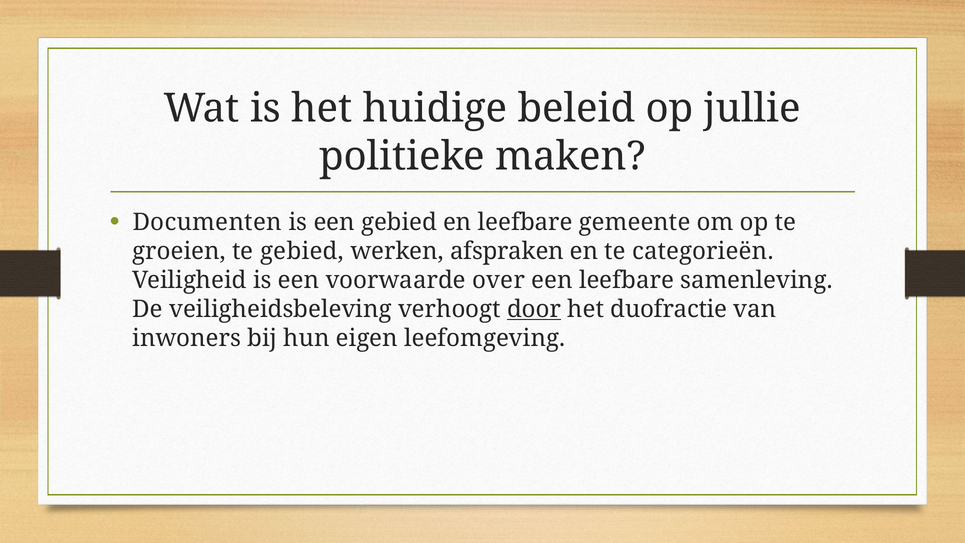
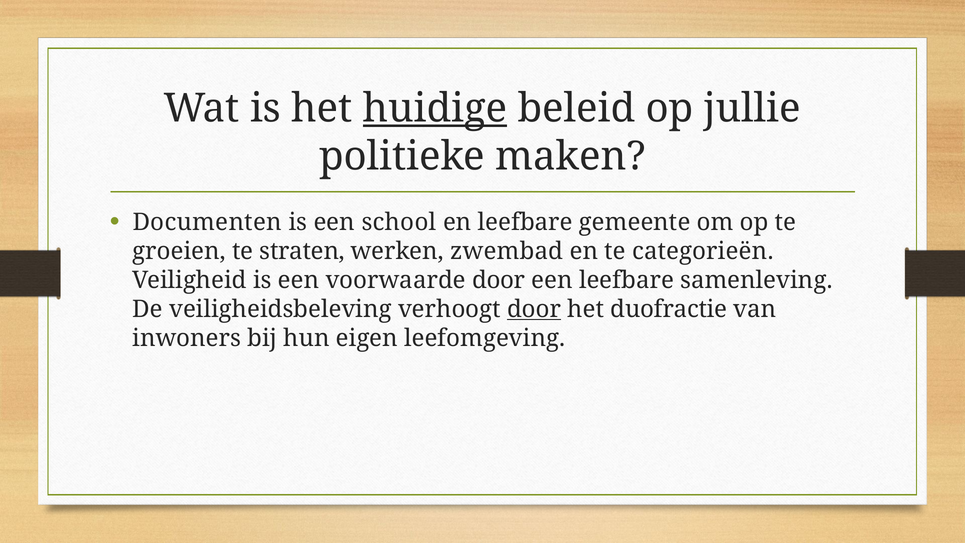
huidige underline: none -> present (435, 108)
een gebied: gebied -> school (399, 222)
te gebied: gebied -> straten (302, 251)
afspraken: afspraken -> zwembad (507, 251)
voorwaarde over: over -> door (499, 280)
